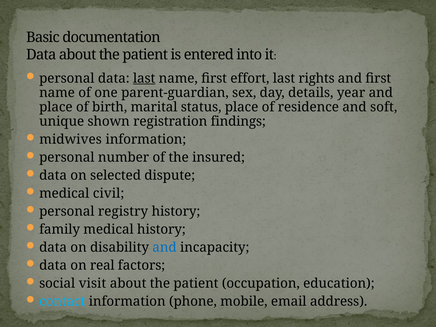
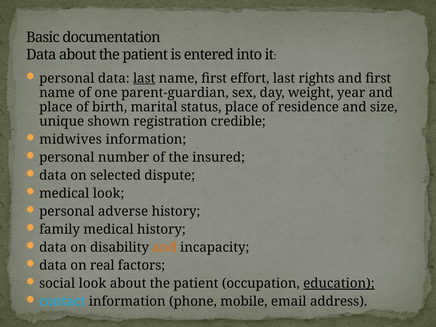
details: details -> weight (311, 93)
soft: soft -> size (384, 107)
findings: findings -> credible (238, 121)
medical civil: civil -> look (109, 193)
registry: registry -> adverse (123, 211)
and colour: blue -> orange (164, 247)
social visit: visit -> look (93, 283)
education underline: none -> present (339, 283)
